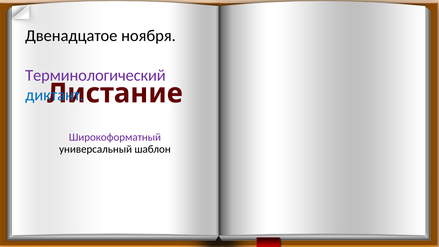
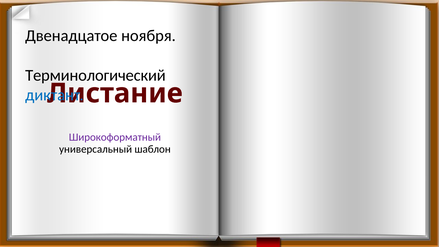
Терминологический colour: purple -> black (95, 75)
